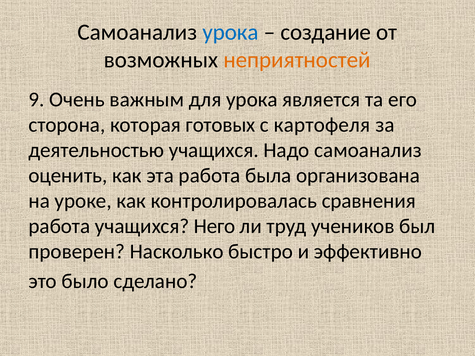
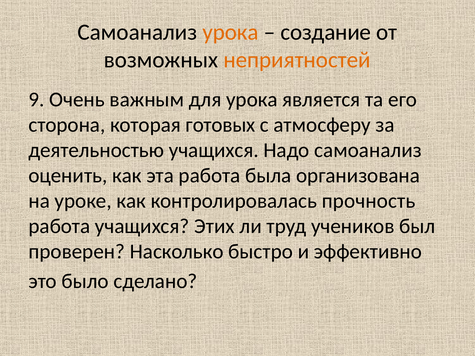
урока colour: blue -> orange (231, 32)
картофеля: картофеля -> атмосферу (322, 125)
сравнения: сравнения -> прочность (369, 201)
Него: Него -> Этих (214, 226)
